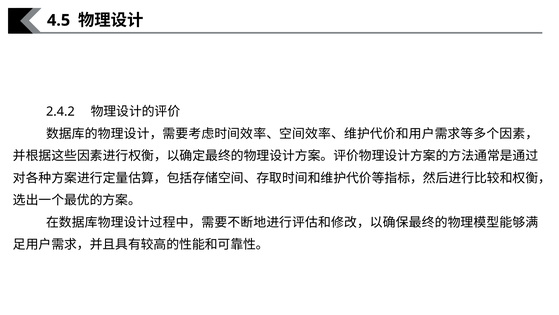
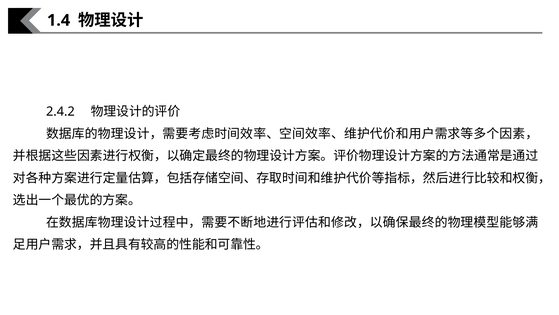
4.5: 4.5 -> 1.4 (59, 20)
